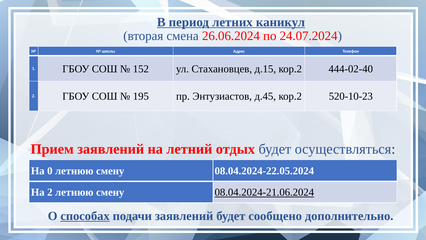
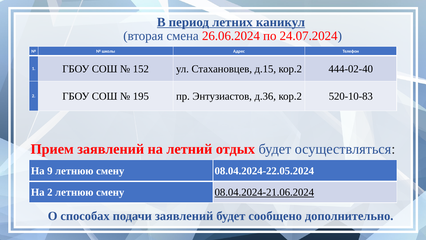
д.45: д.45 -> д.36 (265, 96)
520-10-23: 520-10-23 -> 520-10-83 (351, 96)
0: 0 -> 9 (50, 171)
способах underline: present -> none (85, 216)
